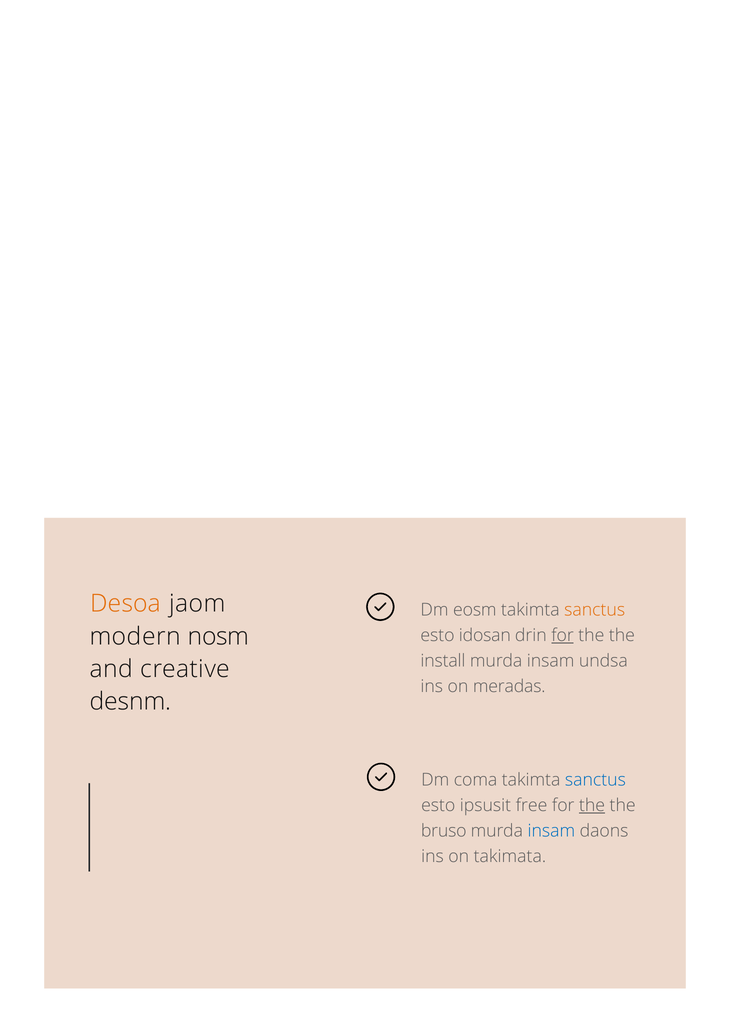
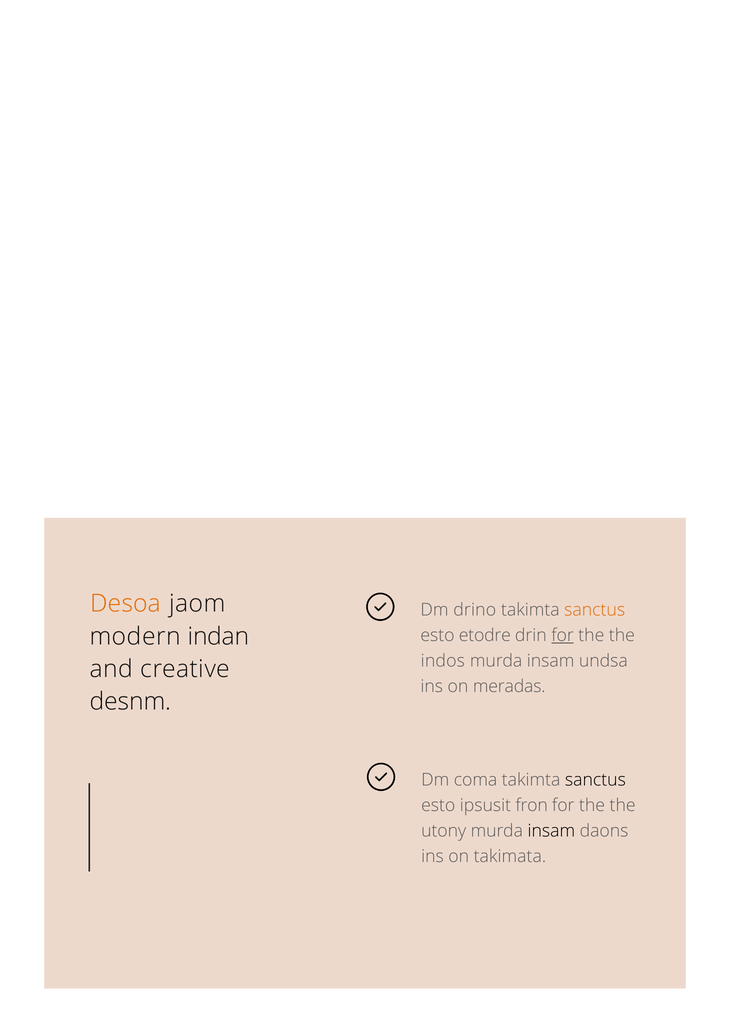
eosm: eosm -> drino (475, 610)
nosm: nosm -> indan (218, 637)
idosan: idosan -> etodre (485, 636)
install: install -> indos (443, 661)
sanctus colour: blue -> black (595, 781)
free: free -> fron (532, 806)
the underline: present -> none (592, 806)
bruso: bruso -> utony (444, 831)
insam colour: blue -> black (551, 831)
